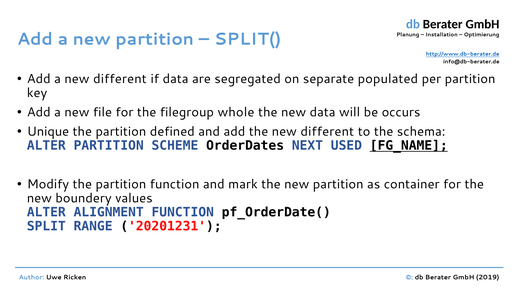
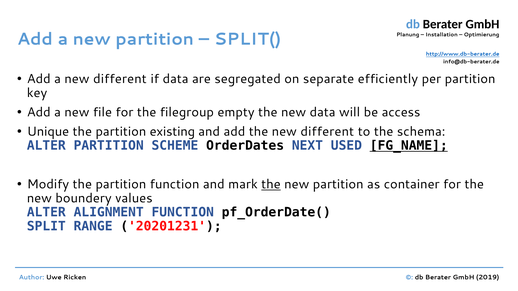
populated: populated -> efficiently (388, 79)
whole: whole -> empty (236, 112)
occurs: occurs -> access (401, 112)
defined: defined -> existing (172, 132)
the underline: none -> present (271, 185)
